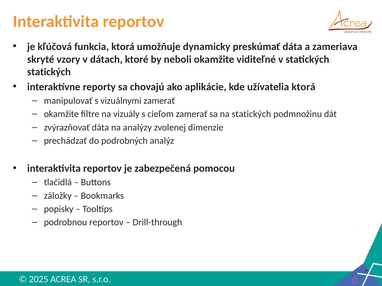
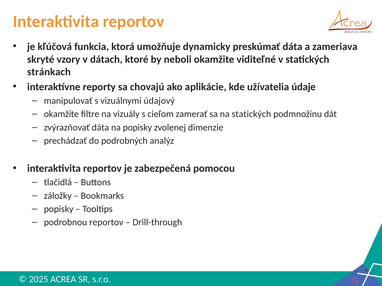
statických: statických -> stránkach (49, 72)
užívatelia ktorá: ktorá -> údaje (304, 87)
vizuálnymi zamerať: zamerať -> údajový (159, 101)
na analýzy: analýzy -> popisky (137, 128)
